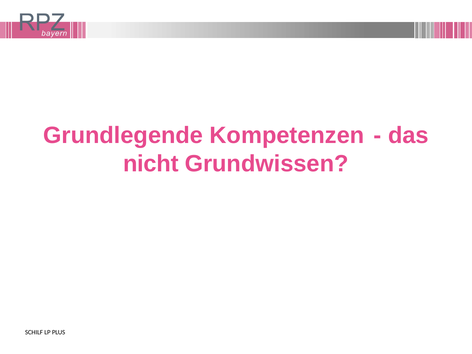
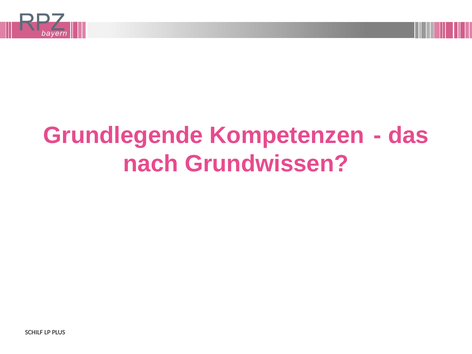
nicht: nicht -> nach (151, 164)
